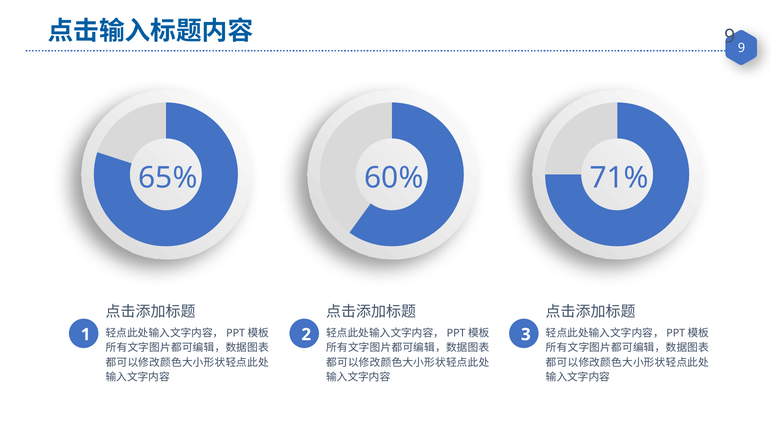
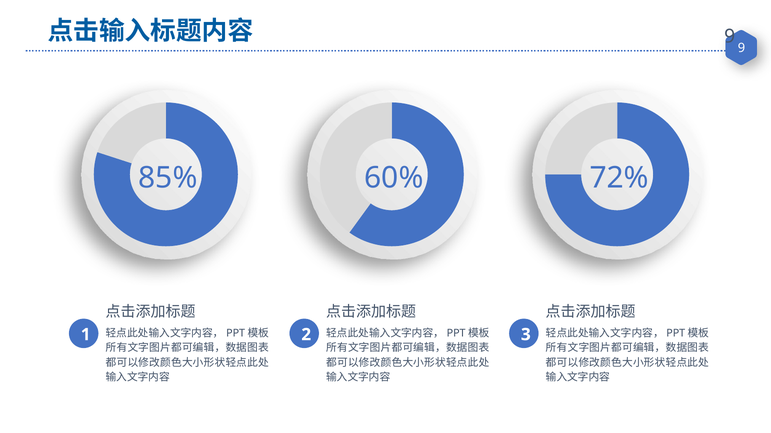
65%: 65% -> 85% (168, 178)
71%: 71% -> 72% (619, 178)
